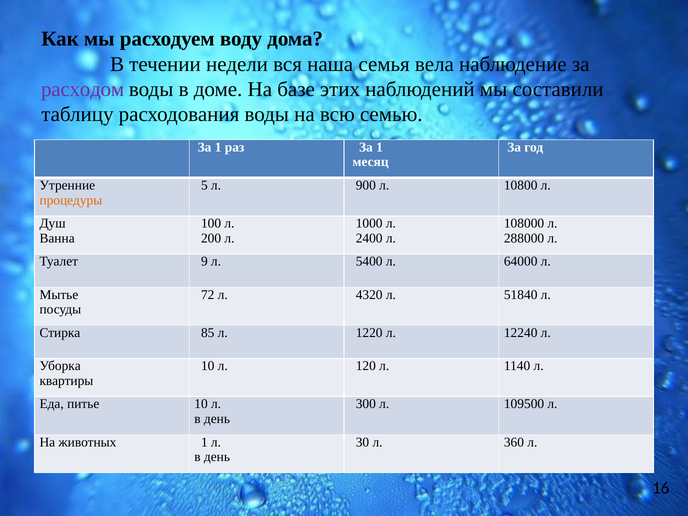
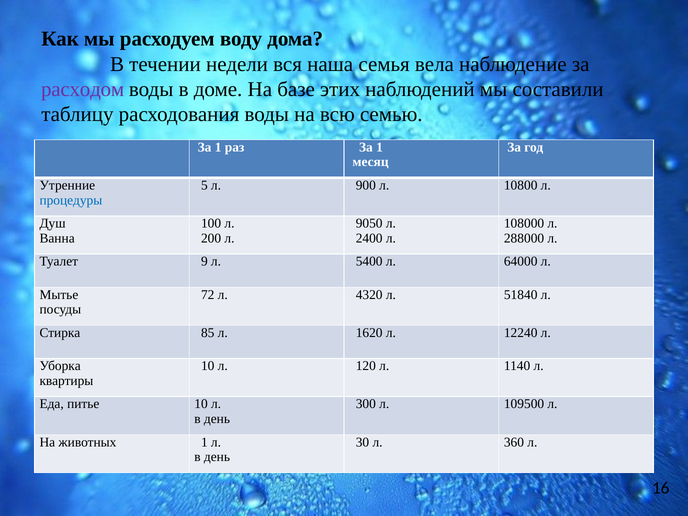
процедуры colour: orange -> blue (71, 200)
1000: 1000 -> 9050 (369, 223)
1220: 1220 -> 1620 (369, 333)
